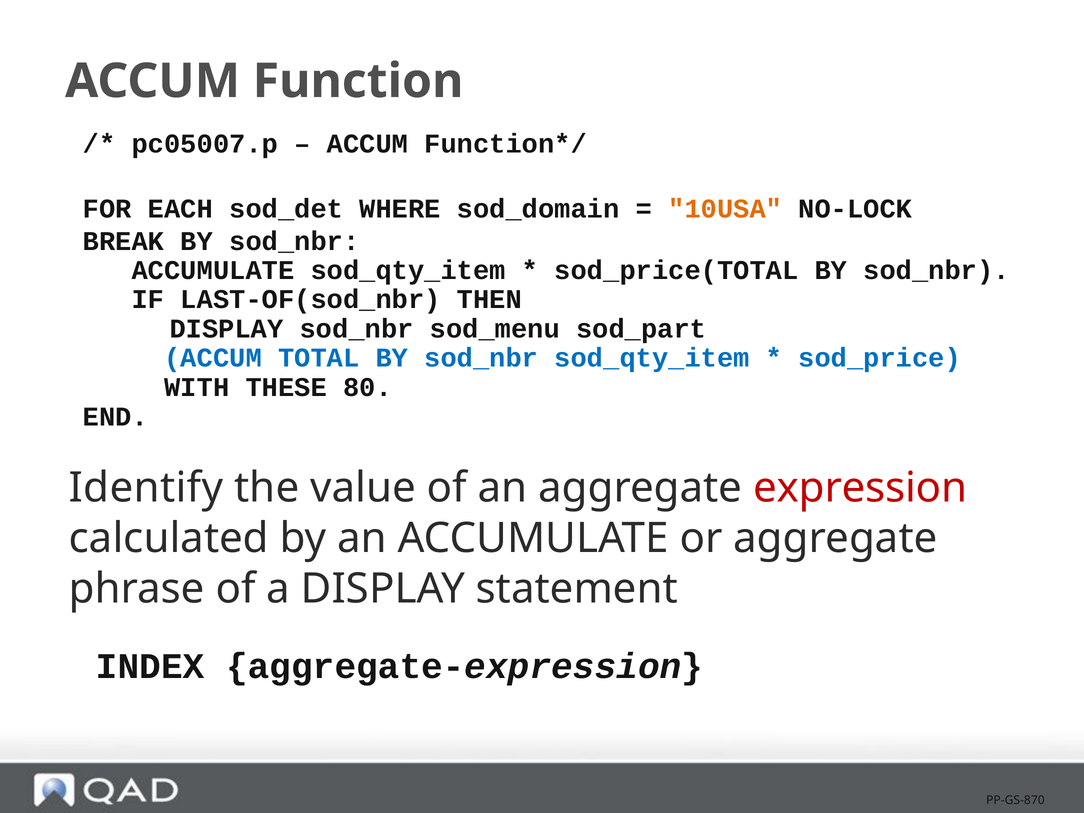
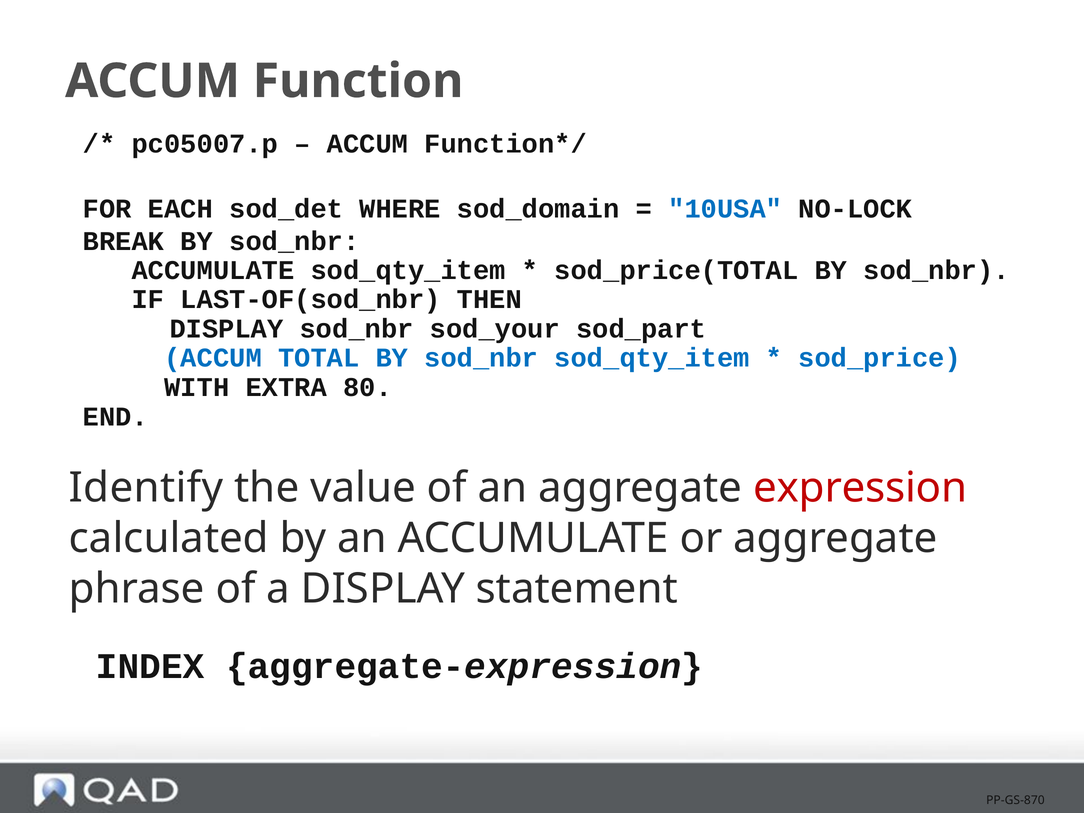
10USA colour: orange -> blue (725, 209)
sod_menu: sod_menu -> sod_your (495, 329)
THESE: THESE -> EXTRA (286, 387)
